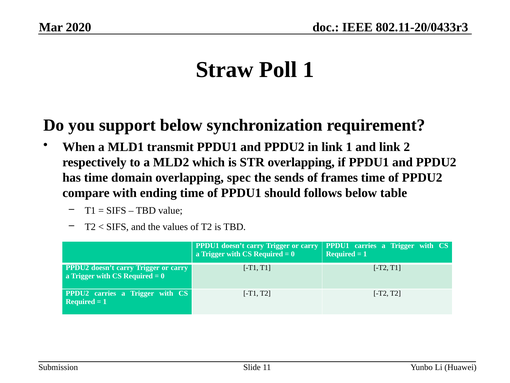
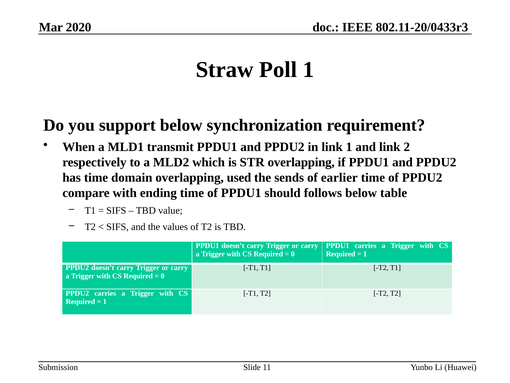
spec: spec -> used (239, 177)
frames: frames -> earlier (339, 177)
